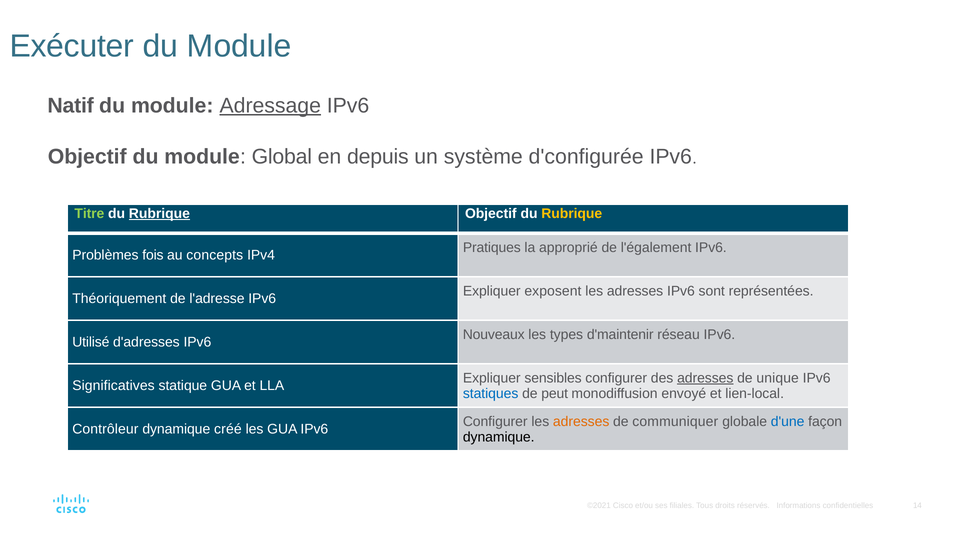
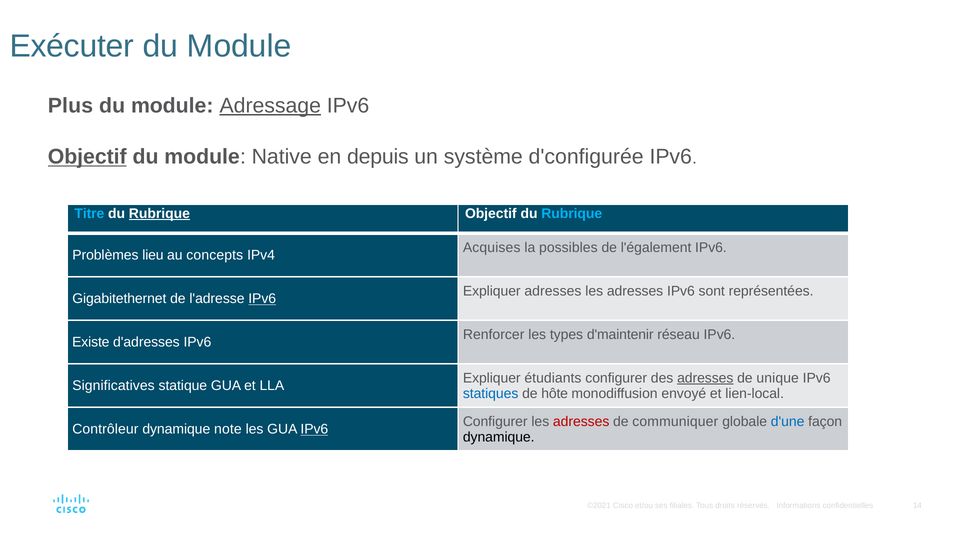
Natif: Natif -> Plus (70, 106)
Objectif underline: none -> present (87, 157)
Global: Global -> Native (282, 157)
Titre colour: light green -> light blue (89, 214)
Rubrique colour: yellow -> light blue (572, 214)
Pratiques: Pratiques -> Acquises (492, 247)
approprié: approprié -> possibles (568, 247)
fois: fois -> lieu (153, 255)
Expliquer exposent: exposent -> adresses (553, 291)
Théoriquement: Théoriquement -> Gigabitethernet (119, 299)
IPv6 underline: none -> present (262, 299)
Nouveaux: Nouveaux -> Renforcer (494, 334)
Utilisé: Utilisé -> Existe (91, 342)
sensibles: sensibles -> étudiants (553, 378)
peut: peut -> hôte (555, 393)
adresses colour: orange -> red (581, 421)
créé: créé -> note (228, 429)
IPv6 underline: none -> present (314, 429)
